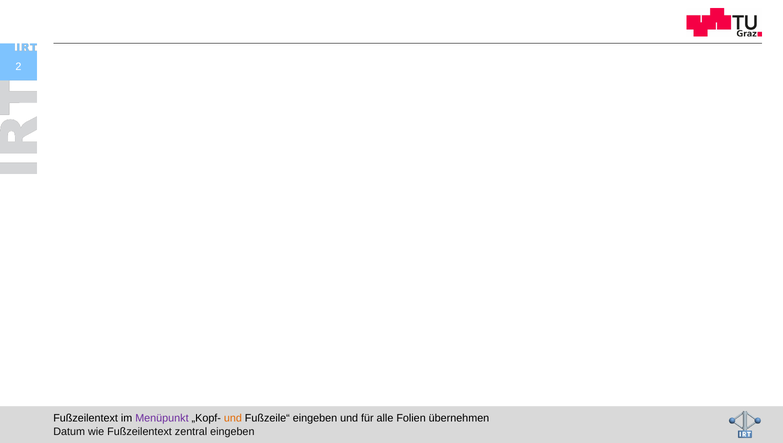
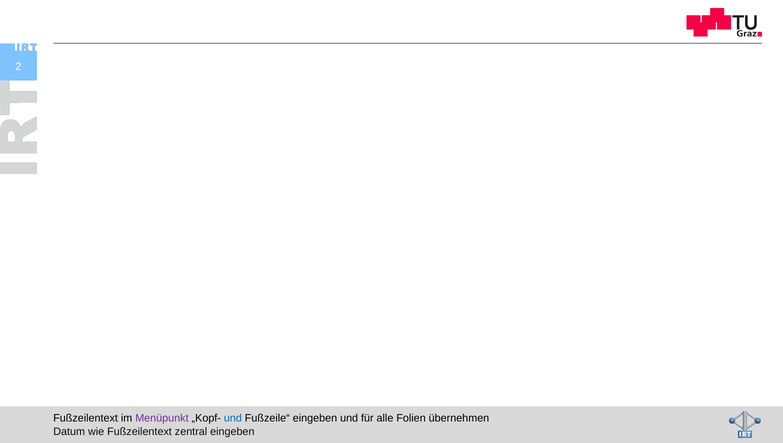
und colour: orange -> blue (233, 418)
